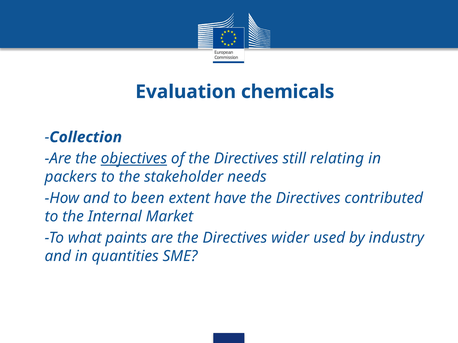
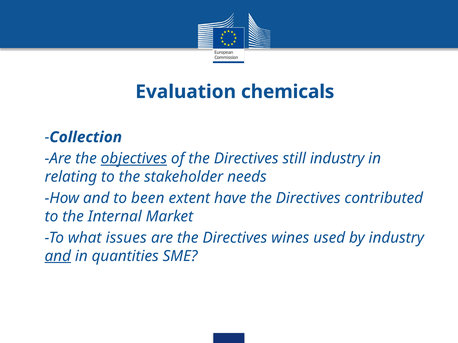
still relating: relating -> industry (337, 159)
packers: packers -> relating (71, 177)
paints: paints -> issues (126, 238)
wider: wider -> wines (290, 238)
and underline: none -> present (58, 256)
